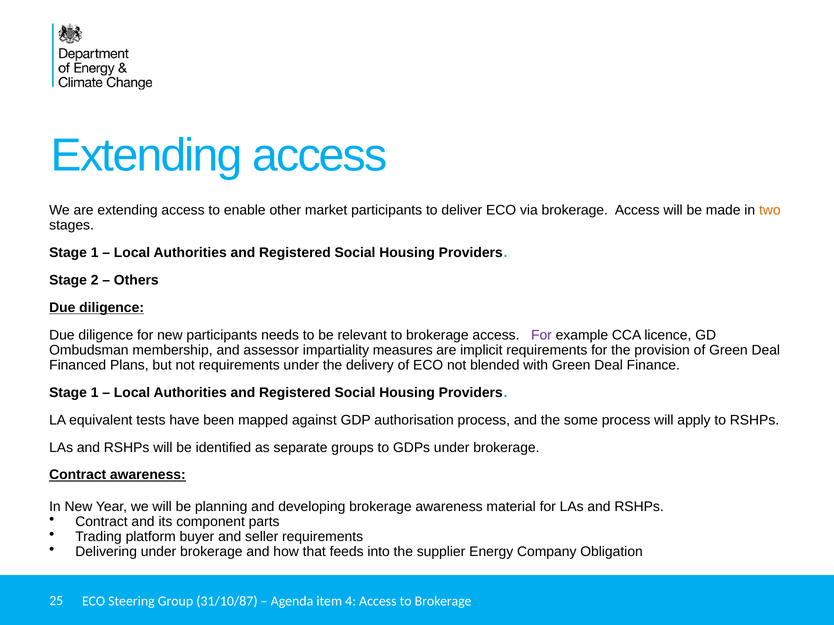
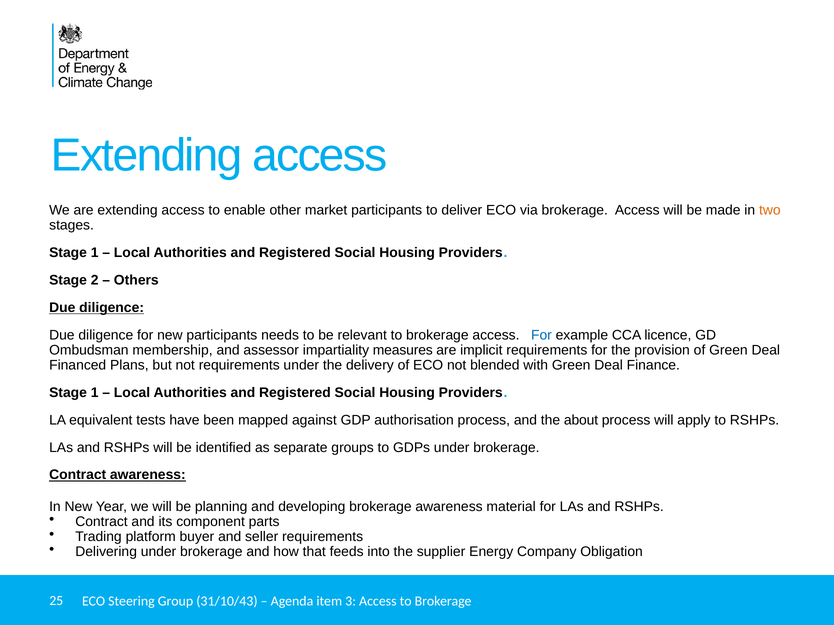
For colour: purple -> blue (541, 335)
some: some -> about (581, 420)
31/10/87: 31/10/87 -> 31/10/43 (227, 601)
4: 4 -> 3 (351, 601)
